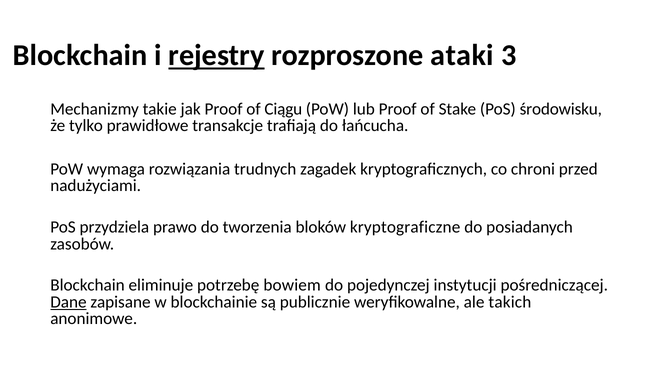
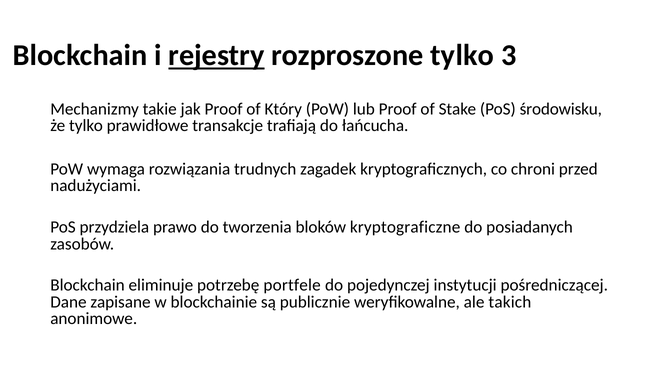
rozproszone ataki: ataki -> tylko (462, 55)
Ciągu: Ciągu -> Który (283, 109)
bowiem: bowiem -> portfele (292, 285)
Dane underline: present -> none (68, 302)
